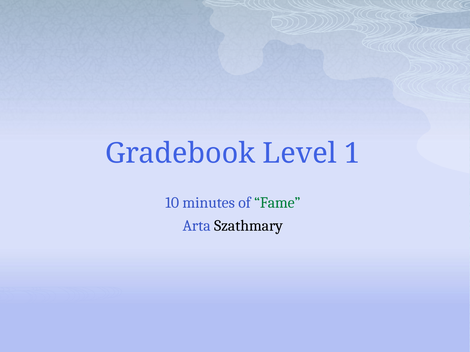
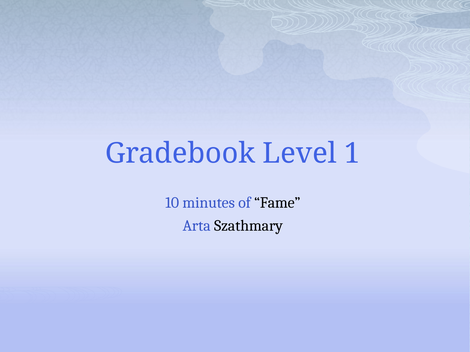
Fame colour: green -> black (277, 203)
